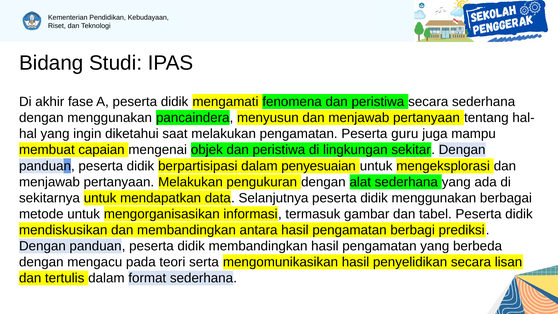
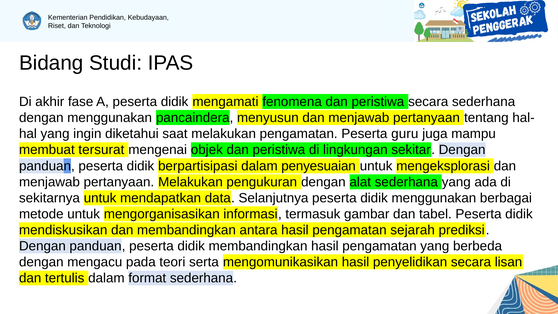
capaian: capaian -> tersurat (101, 150)
berbagi: berbagi -> sejarah (413, 230)
